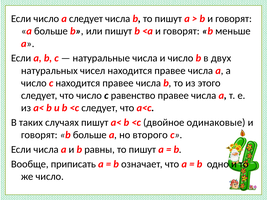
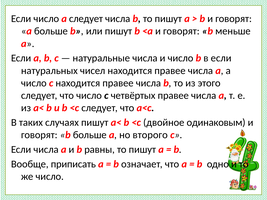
в двух: двух -> если (221, 58)
равенство: равенство -> четвёртых (133, 96)
одинаковые: одинаковые -> одинаковым (216, 123)
